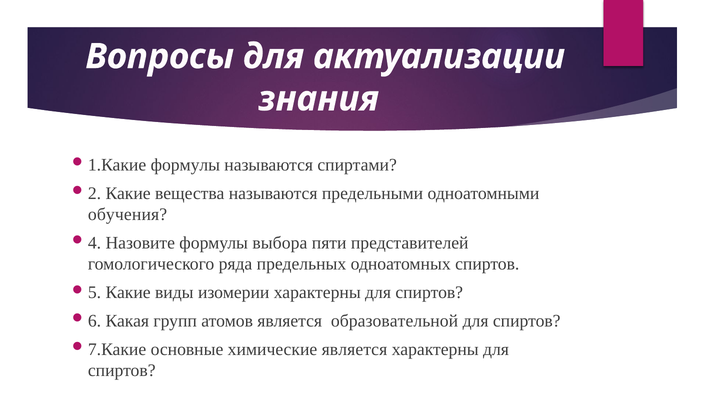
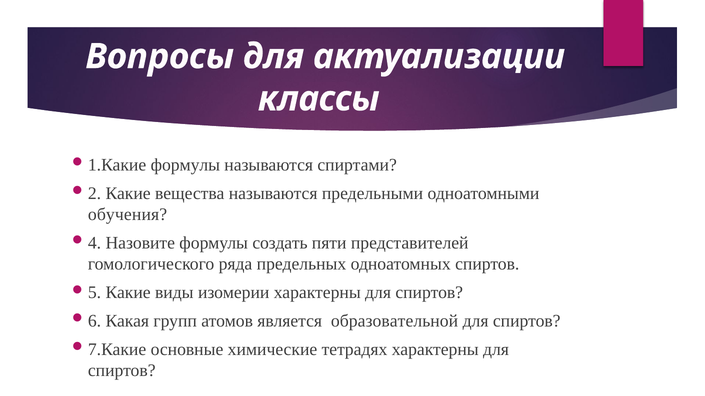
знания: знания -> классы (319, 99)
выбора: выбора -> создать (280, 243)
химические является: является -> тетрадях (355, 350)
